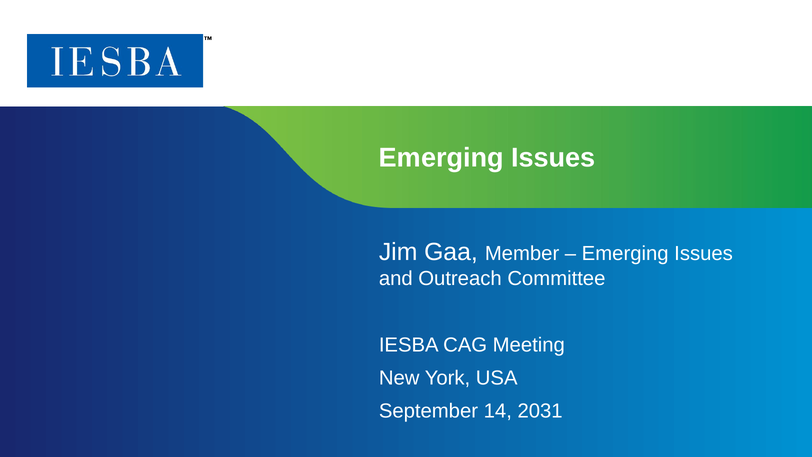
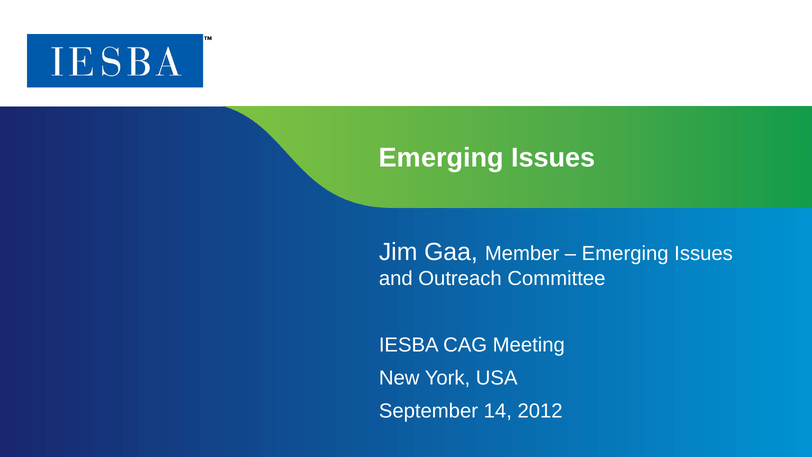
2031: 2031 -> 2012 (540, 411)
